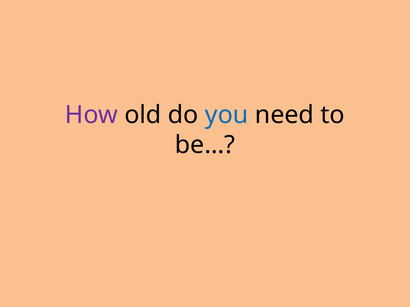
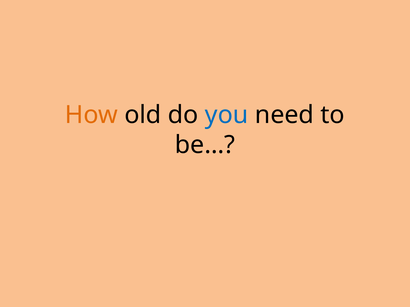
How colour: purple -> orange (91, 115)
